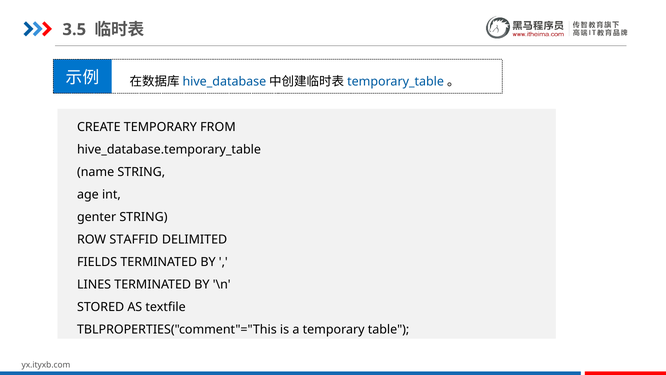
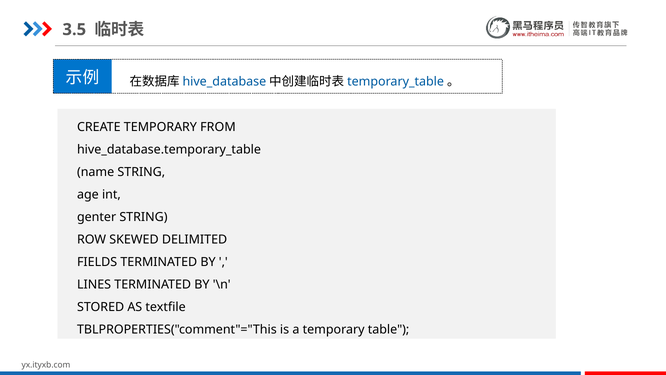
STAFFID: STAFFID -> SKEWED (134, 239)
